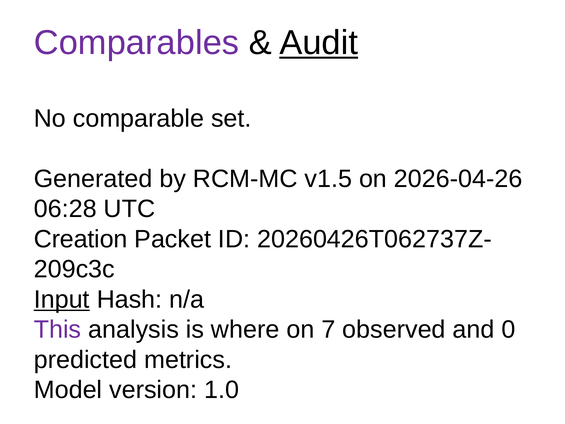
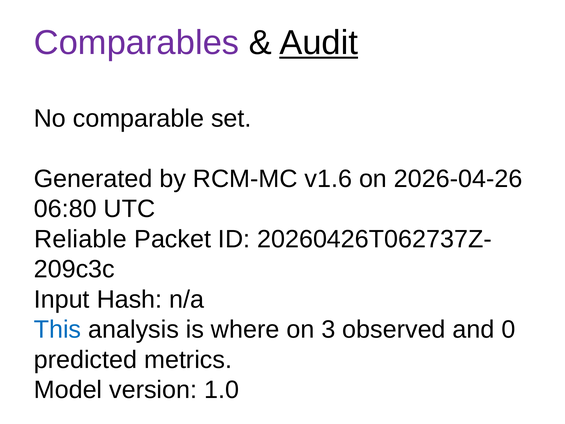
v1.5: v1.5 -> v1.6 (328, 179)
06:28: 06:28 -> 06:80 (65, 209)
Creation: Creation -> Reliable (80, 239)
Input underline: present -> none (62, 299)
This colour: purple -> blue (57, 329)
7: 7 -> 3 (328, 329)
